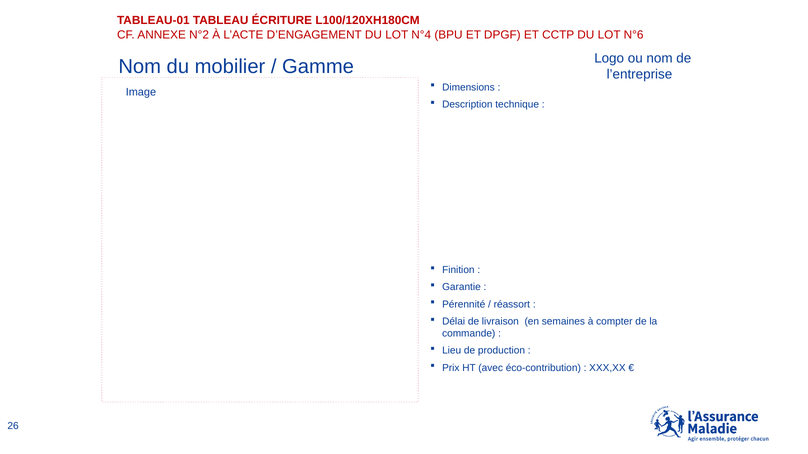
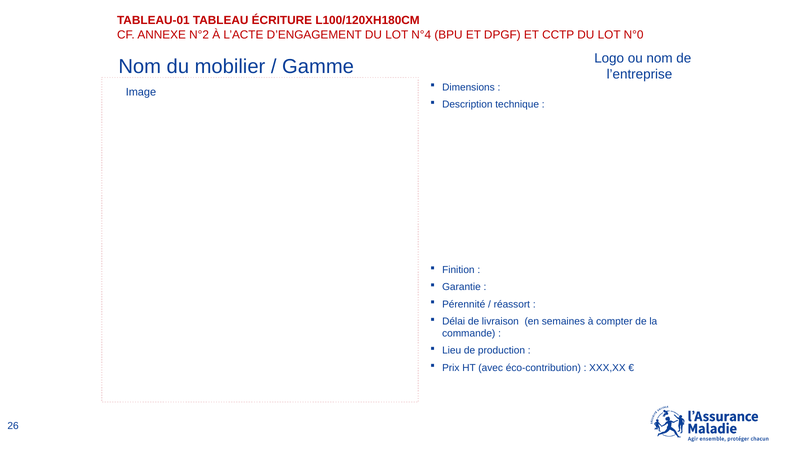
N°6: N°6 -> N°0 (634, 35)
